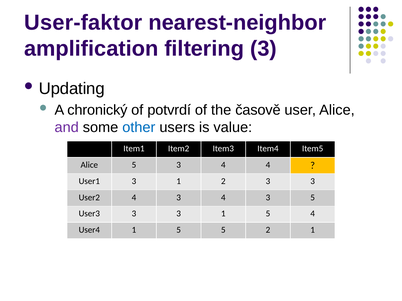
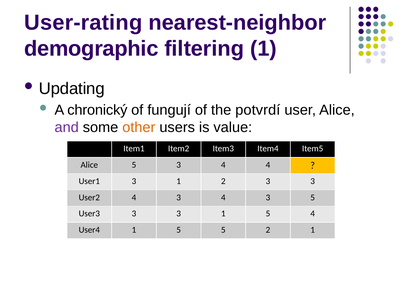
User-faktor: User-faktor -> User-rating (83, 23)
amplification: amplification -> demographic (91, 49)
filtering 3: 3 -> 1 (263, 49)
potvrdí: potvrdí -> fungují (169, 110)
časově: časově -> potvrdí (258, 110)
other colour: blue -> orange (139, 128)
